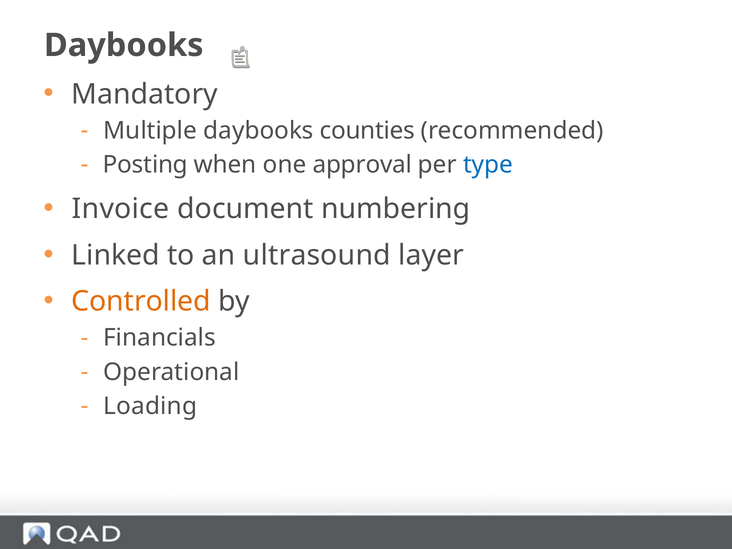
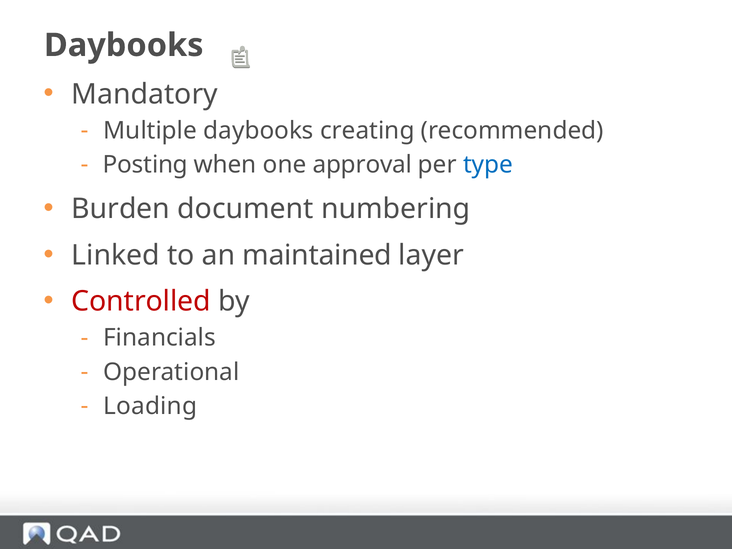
counties: counties -> creating (367, 130)
Invoice: Invoice -> Burden (121, 209)
ultrasound: ultrasound -> maintained (317, 255)
Controlled colour: orange -> red (141, 302)
